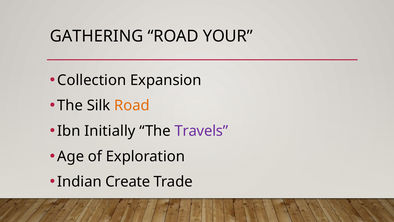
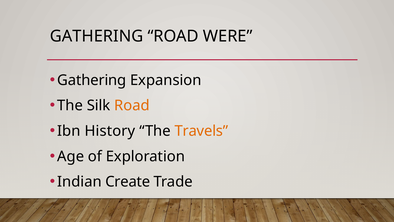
YOUR: YOUR -> WERE (228, 36)
Collection: Collection -> Gathering (92, 80)
Initially: Initially -> History (110, 131)
Travels colour: purple -> orange (201, 131)
